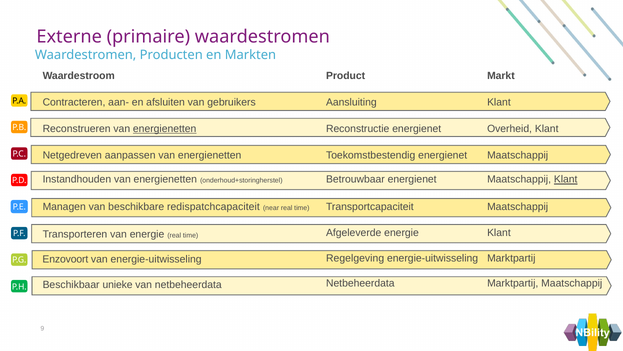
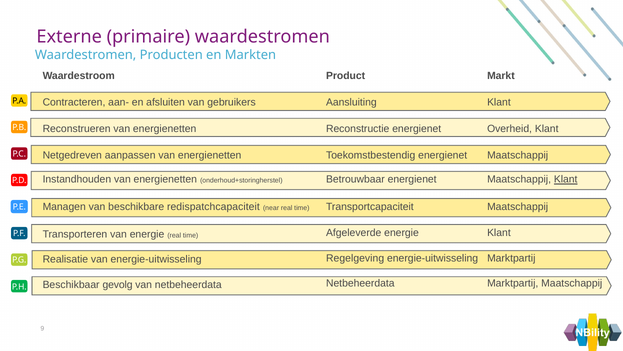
energienetten underline: present -> none (165, 128)
Enzovoort: Enzovoort -> Realisatie (65, 259)
unieke: unieke -> gevolg (118, 284)
